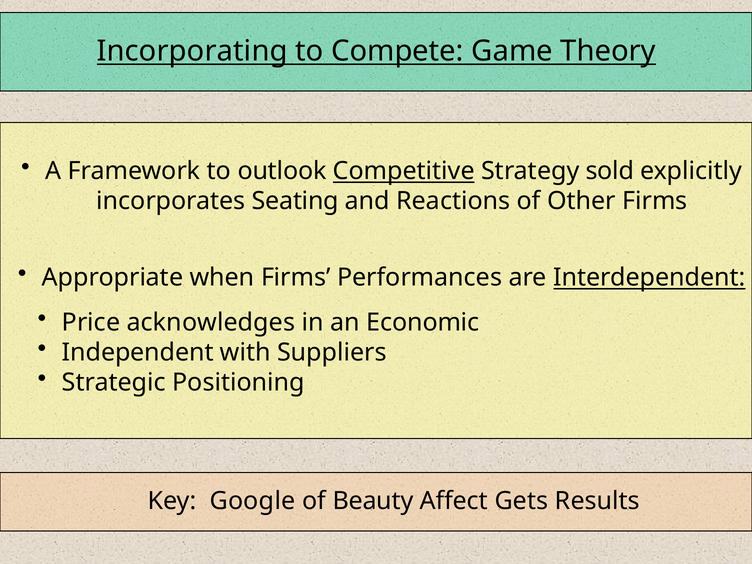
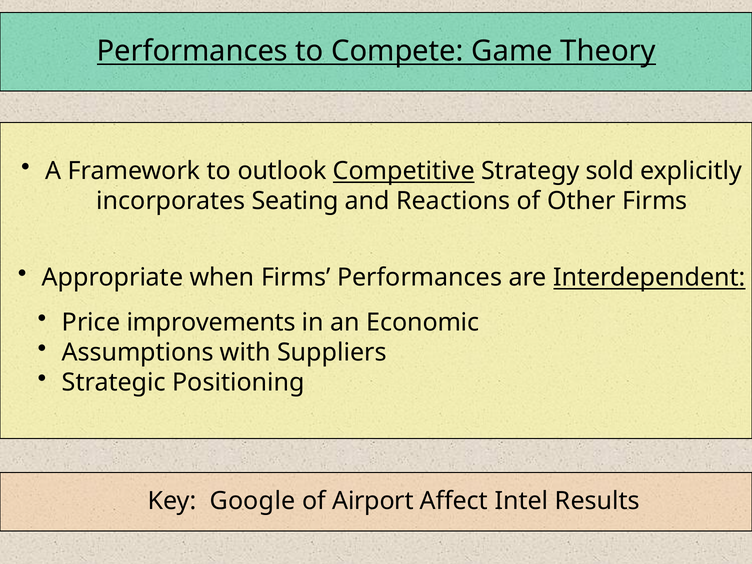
Incorporating: Incorporating -> Performances (192, 51)
acknowledges: acknowledges -> improvements (211, 322)
Independent: Independent -> Assumptions (138, 353)
Beauty: Beauty -> Airport (373, 501)
Gets: Gets -> Intel (521, 501)
